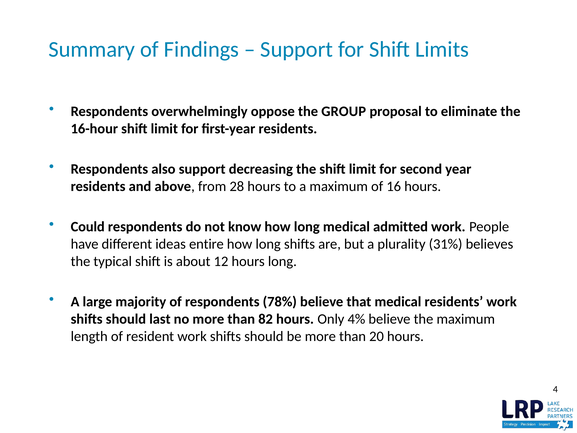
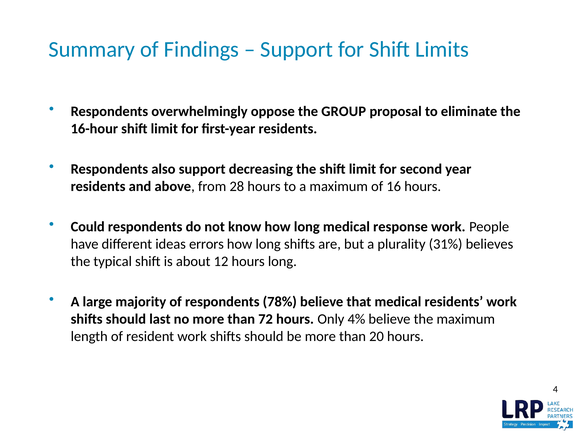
admitted: admitted -> response (400, 227)
entire: entire -> errors (206, 244)
82: 82 -> 72 (266, 319)
